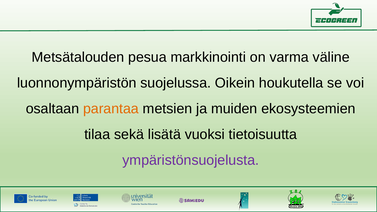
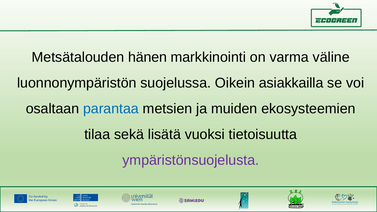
pesua: pesua -> hänen (148, 57)
houkutella: houkutella -> asiakkailla (291, 83)
parantaa colour: orange -> blue (111, 109)
